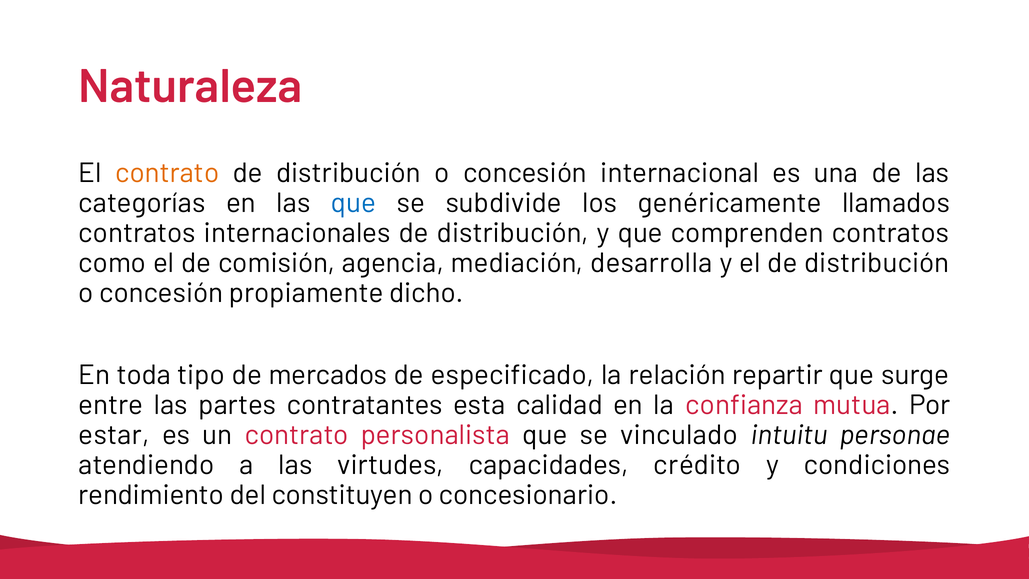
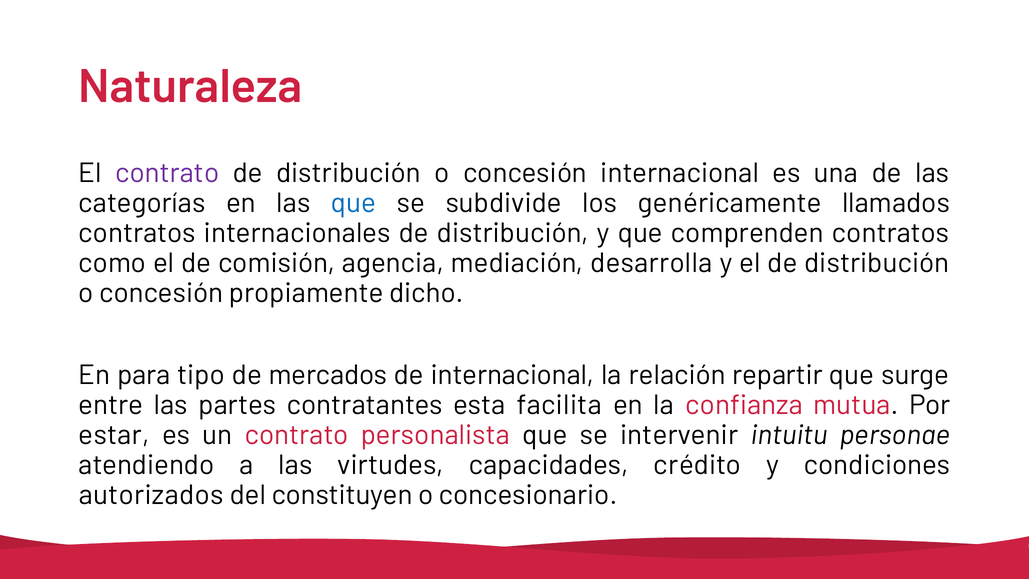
contrato colour: orange -> purple (167, 173)
toda: toda -> para (144, 375)
de especificado: especificado -> internacional (513, 375)
calidad: calidad -> facilita (559, 405)
vinculado: vinculado -> intervenir (679, 435)
rendimiento: rendimiento -> autorizados (151, 495)
